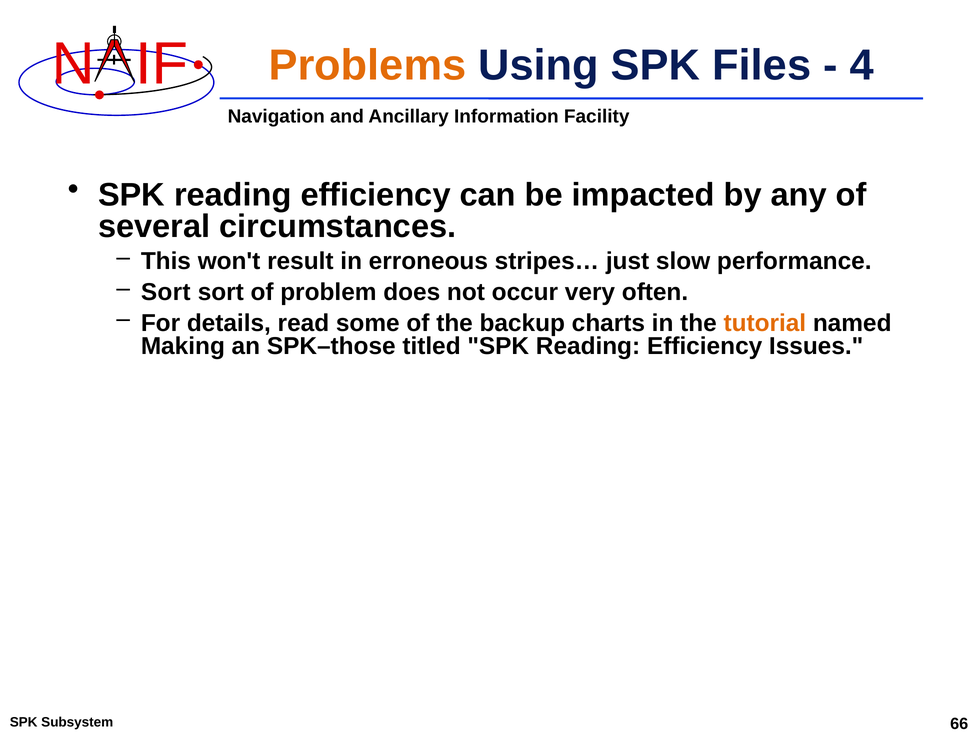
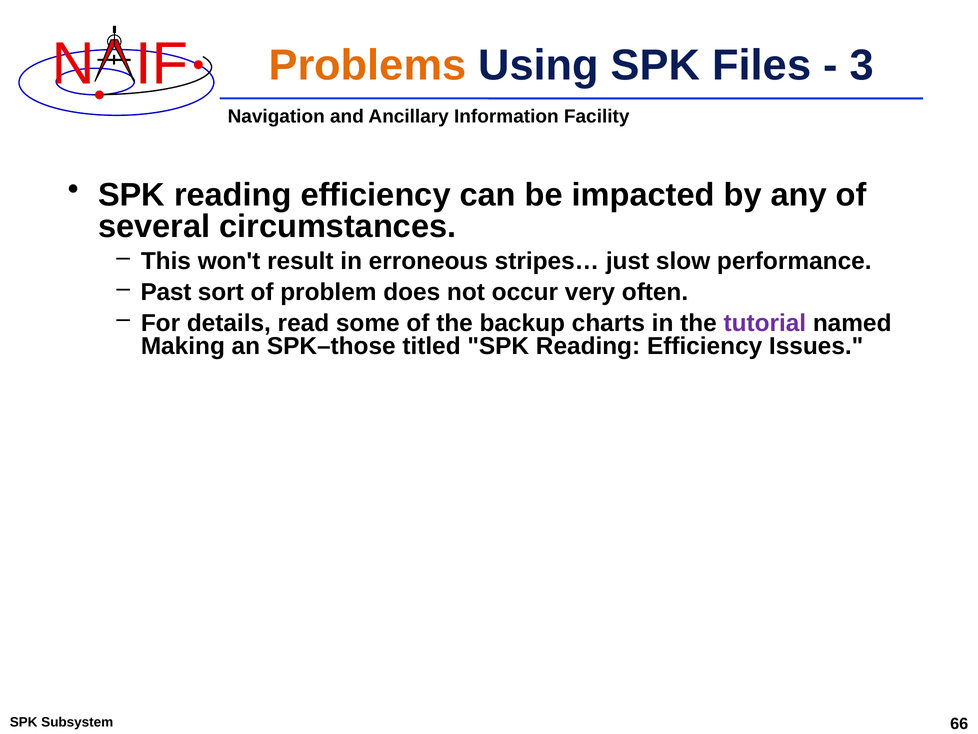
4: 4 -> 3 (862, 65)
Sort: Sort -> Past (166, 292)
tutorial colour: orange -> purple (765, 323)
